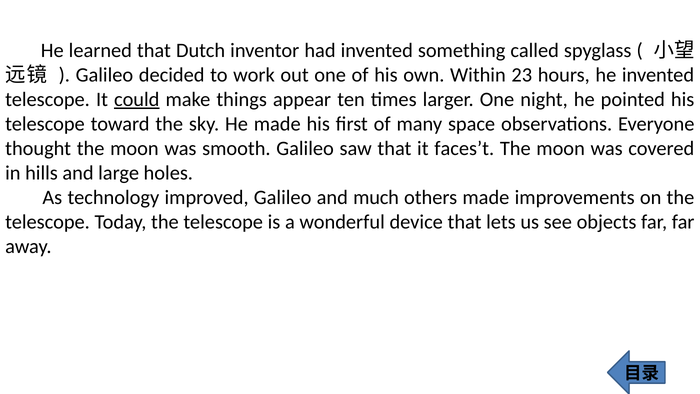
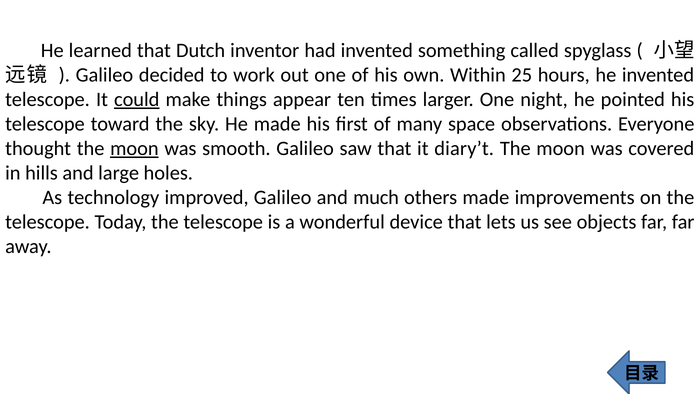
23: 23 -> 25 (522, 75)
moon underline: none -> present (134, 148)
faces’t: faces’t -> diary’t (464, 148)
